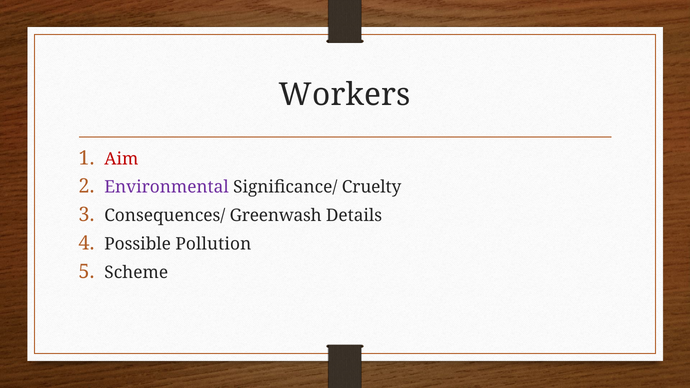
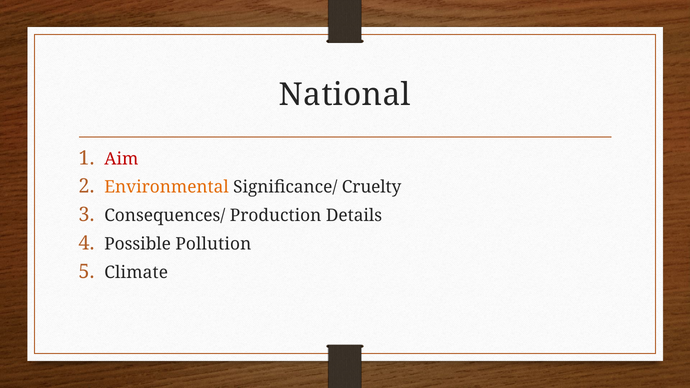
Workers: Workers -> National (345, 95)
Environmental colour: purple -> orange (167, 187)
Greenwash: Greenwash -> Production (276, 216)
Scheme: Scheme -> Climate (136, 273)
